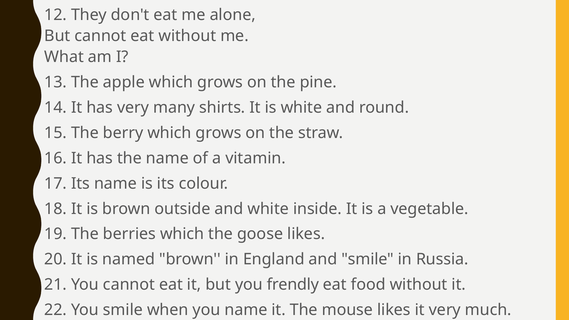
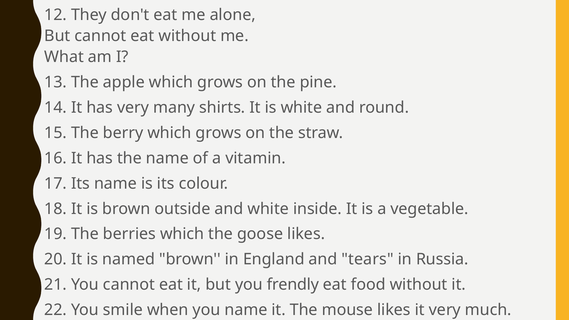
and smile: smile -> tears (368, 259)
